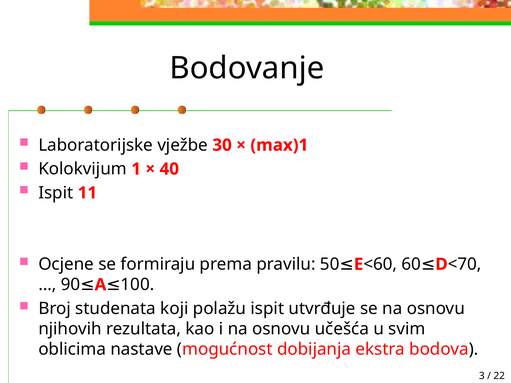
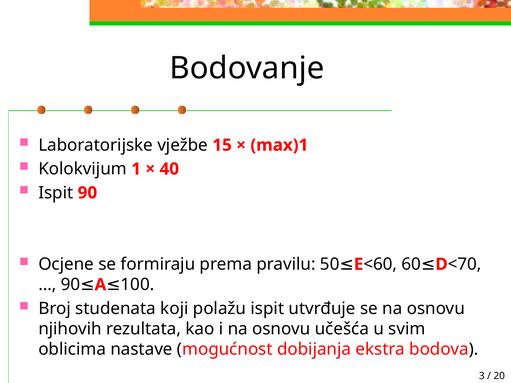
30: 30 -> 15 (222, 145)
Ispit 11: 11 -> 90 (87, 193)
22: 22 -> 20 (499, 376)
